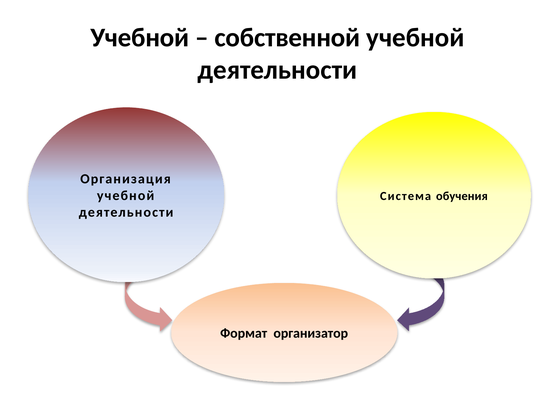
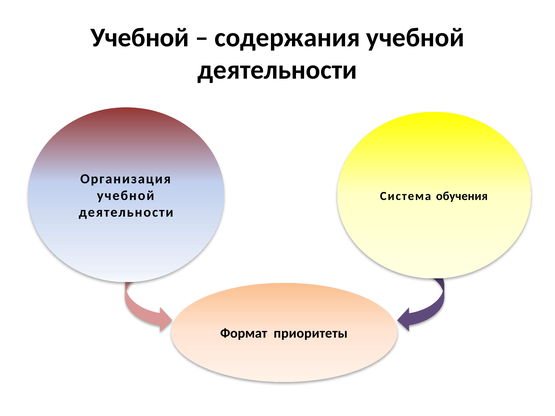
собственной: собственной -> содержания (287, 38)
организатор: организатор -> приоритеты (311, 334)
